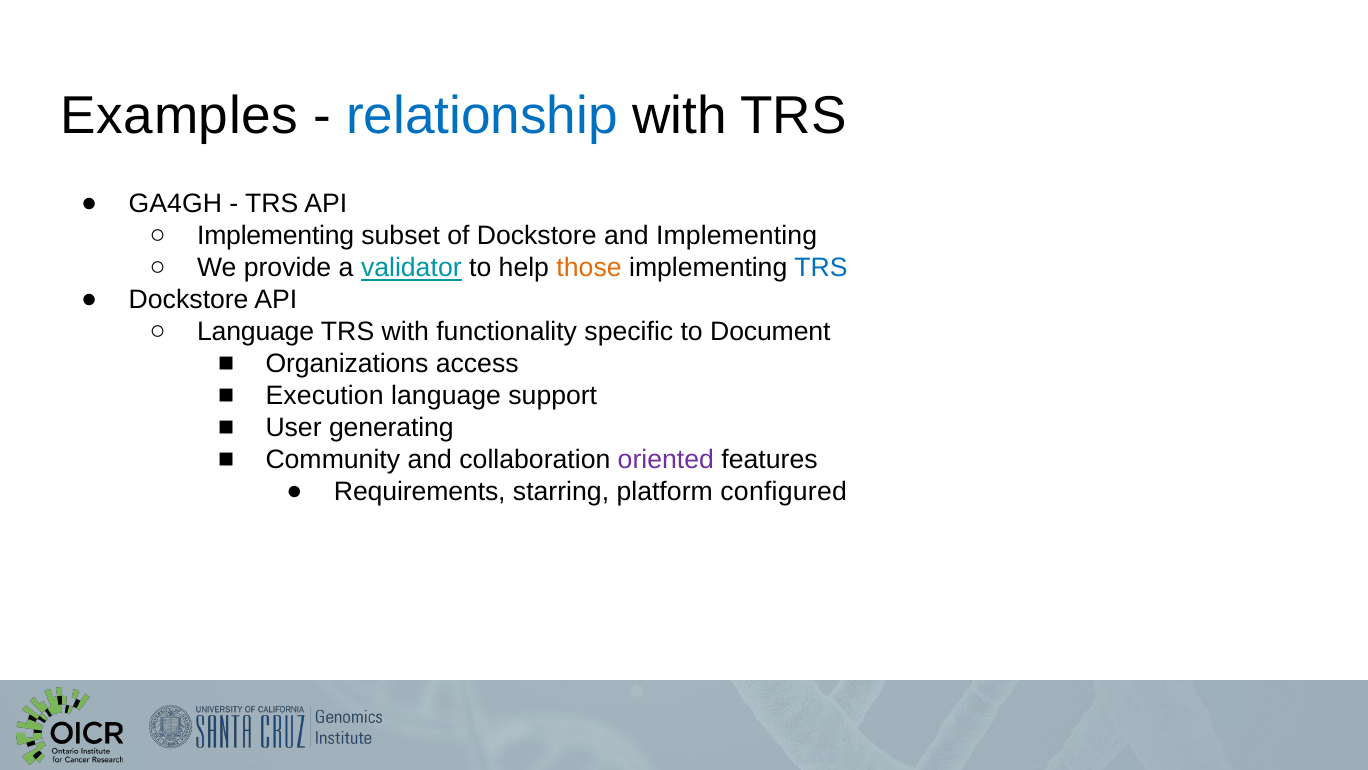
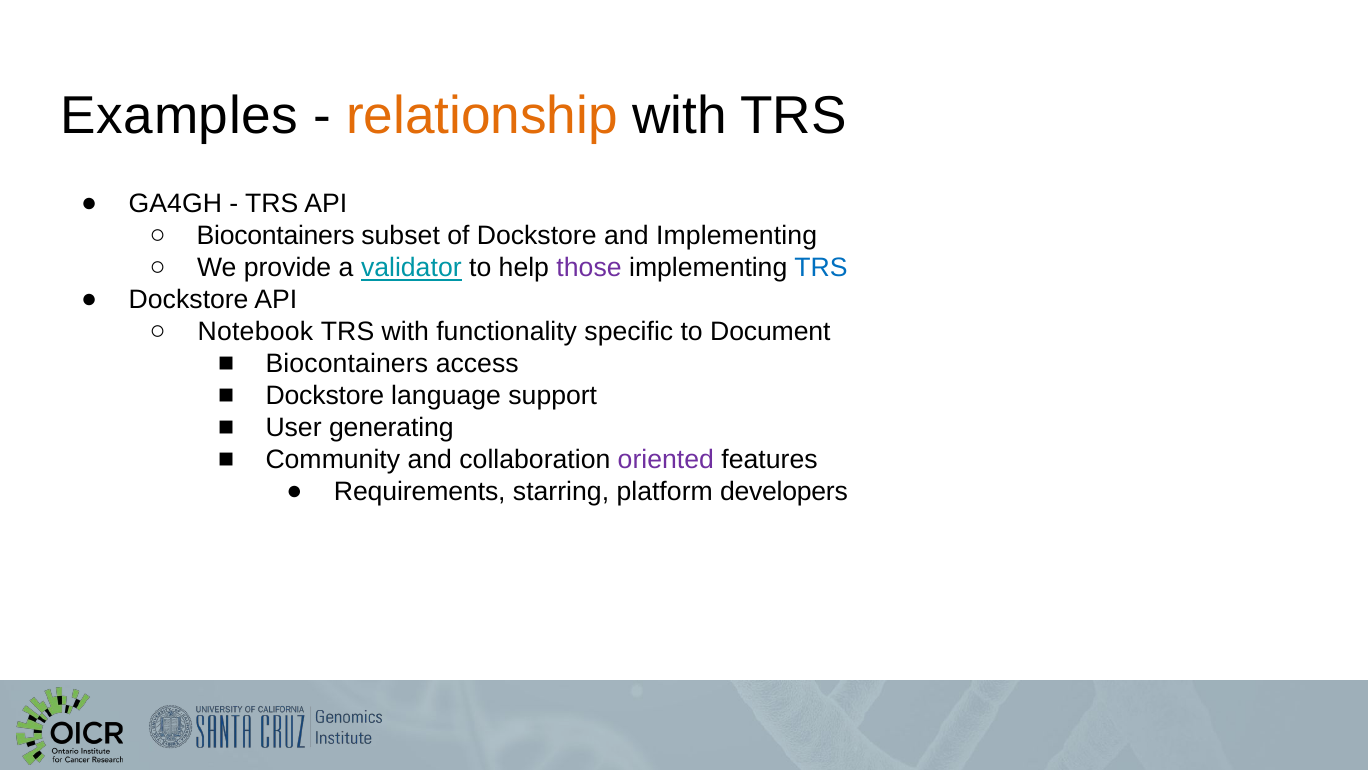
relationship colour: blue -> orange (482, 116)
Implementing: Implementing -> Biocontainers (276, 236)
those colour: orange -> purple (589, 268)
Language: Language -> Notebook (255, 332)
Organizations: Organizations -> Biocontainers (347, 364)
Execution: Execution -> Dockstore (325, 396)
configured: configured -> developers (784, 491)
